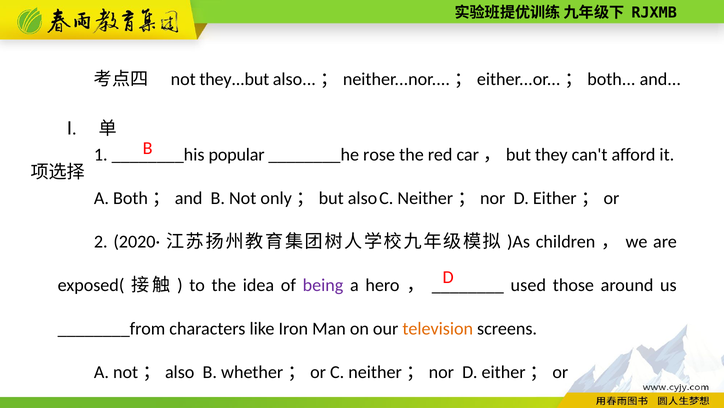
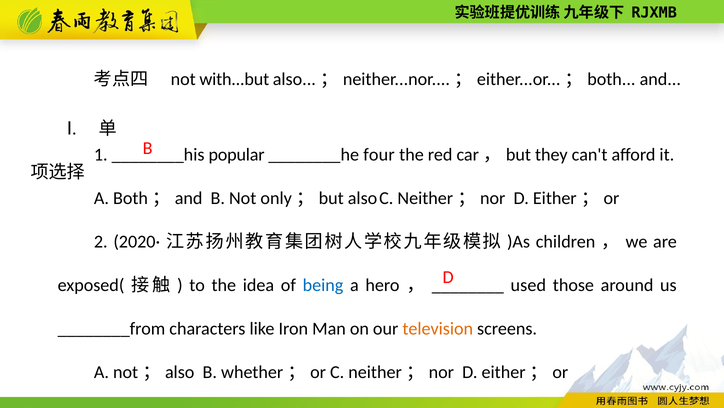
they...but: they...but -> with...but (234, 79)
rose: rose -> four (379, 154)
being colour: purple -> blue (323, 285)
